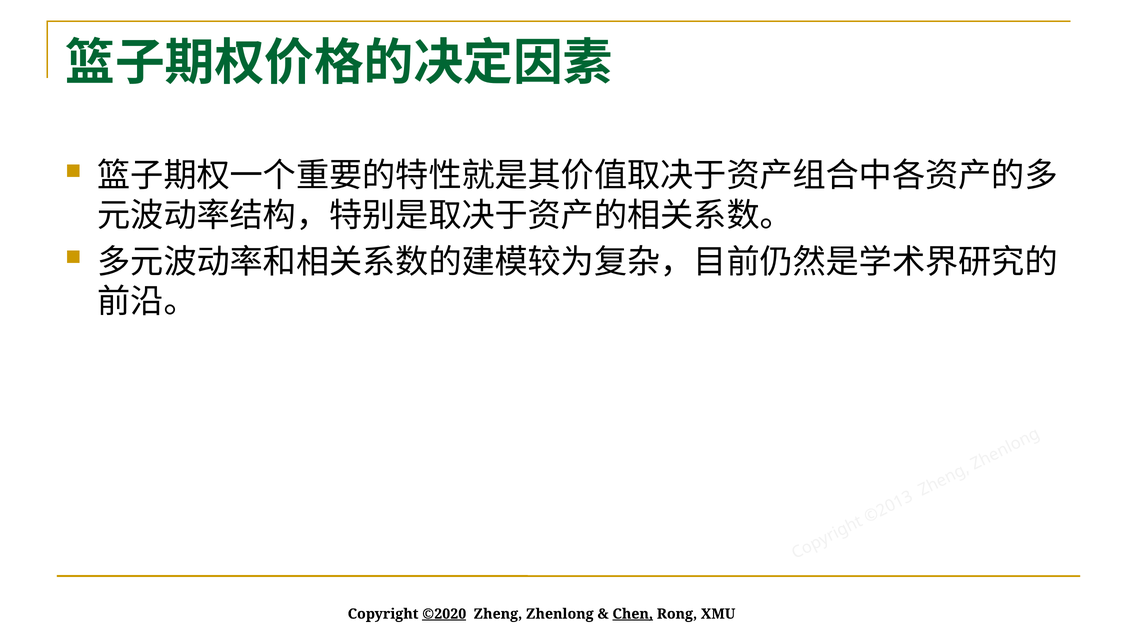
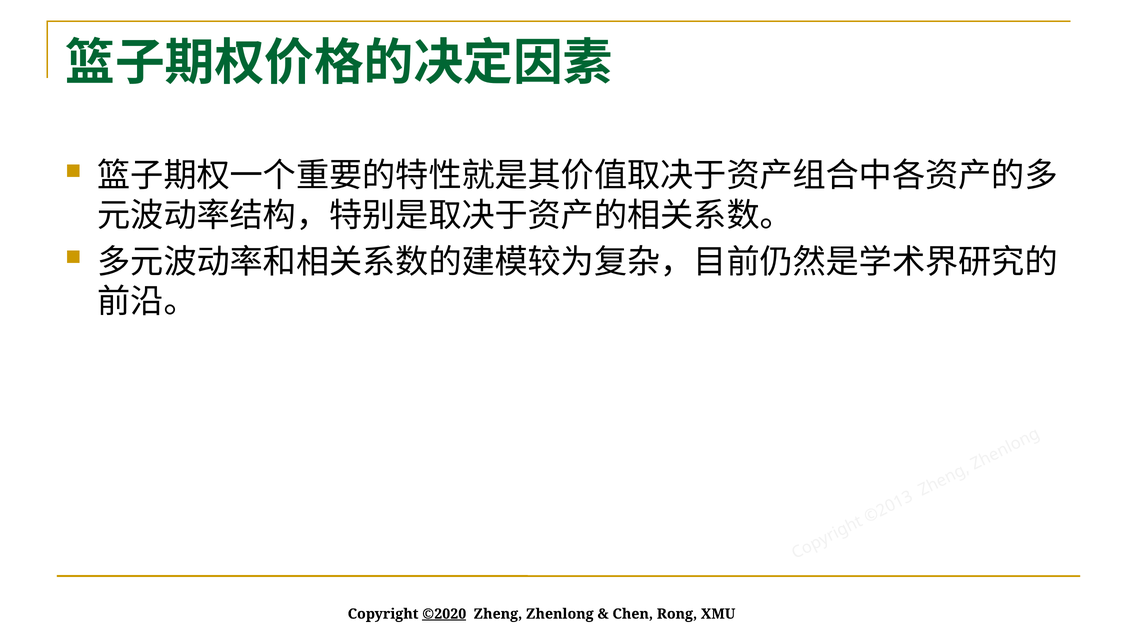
Chen underline: present -> none (633, 614)
